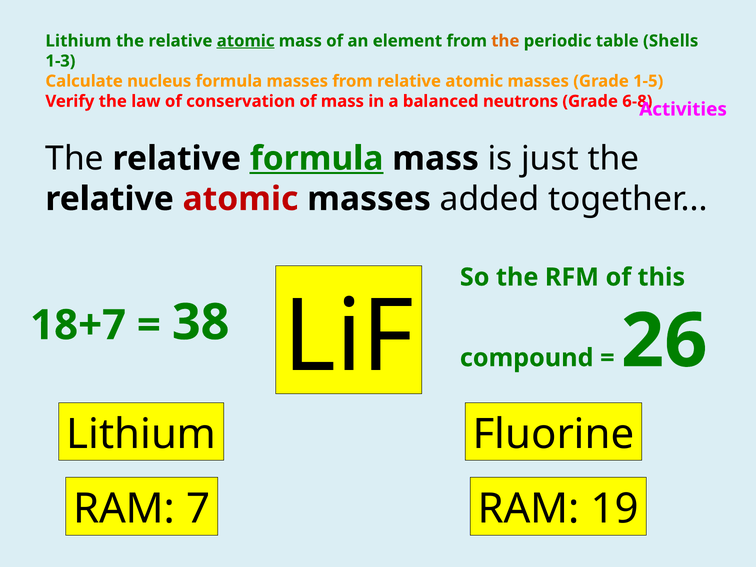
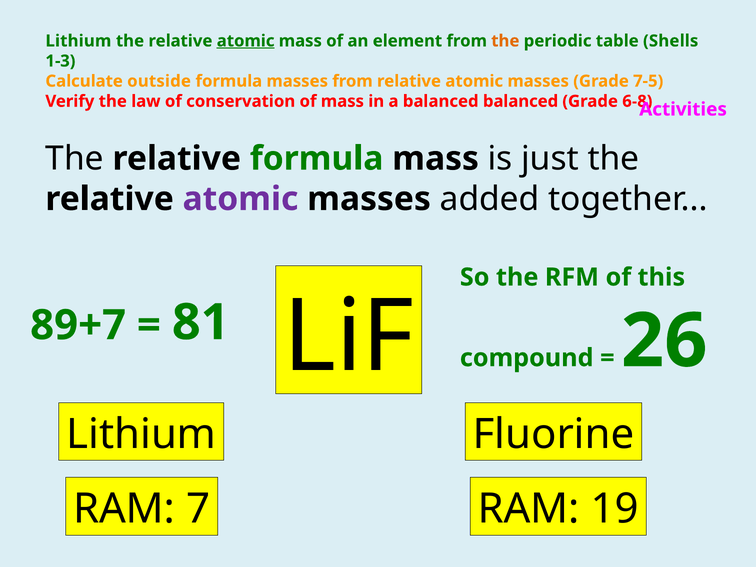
nucleus: nucleus -> outside (159, 81)
1-5: 1-5 -> 7-5 (648, 81)
balanced neutrons: neutrons -> balanced (521, 101)
formula underline: present -> none (317, 159)
atomic colour: red -> purple (240, 199)
18+7: 18+7 -> 89+7 (78, 325)
38: 38 -> 81 (201, 323)
